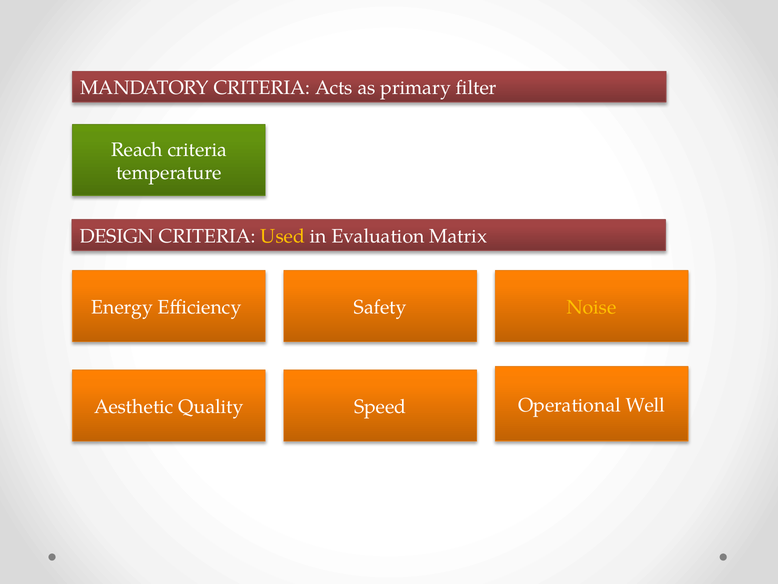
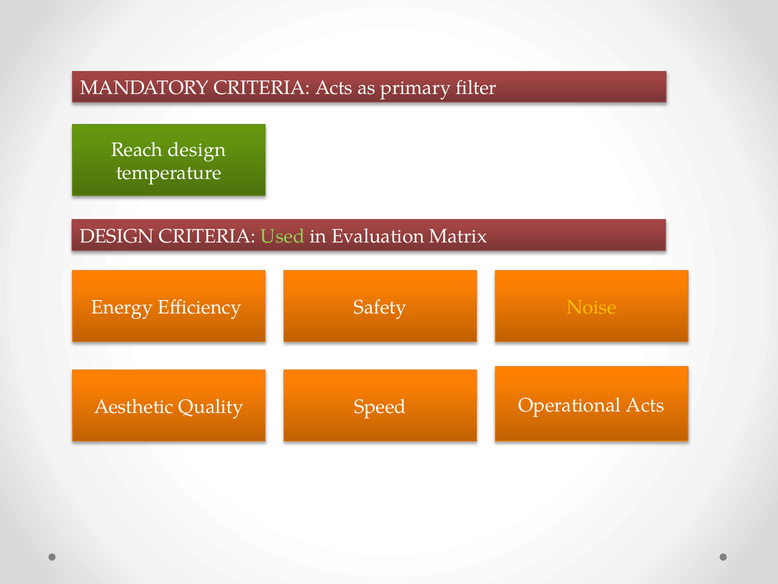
Reach criteria: criteria -> design (197, 150)
Used colour: yellow -> light green (283, 236)
Operational Well: Well -> Acts (645, 405)
